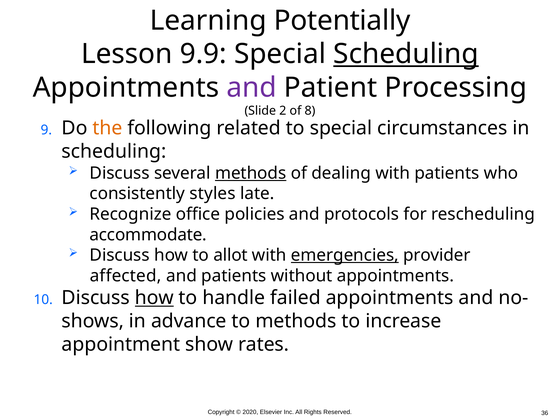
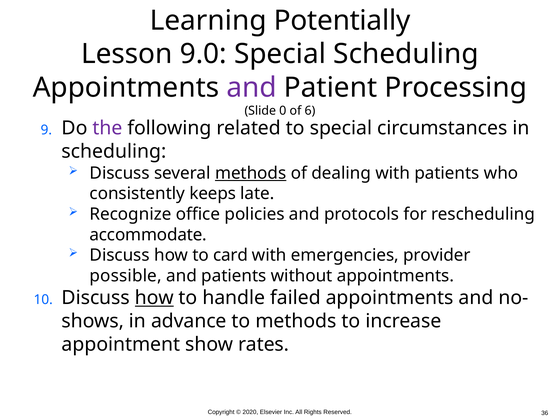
9.9: 9.9 -> 9.0 (203, 54)
Scheduling underline: present -> none (406, 54)
2: 2 -> 0 (283, 111)
8: 8 -> 6 (310, 111)
the colour: orange -> purple (108, 128)
styles: styles -> keeps (213, 194)
allot: allot -> card (231, 255)
emergencies underline: present -> none (345, 255)
affected: affected -> possible (126, 276)
